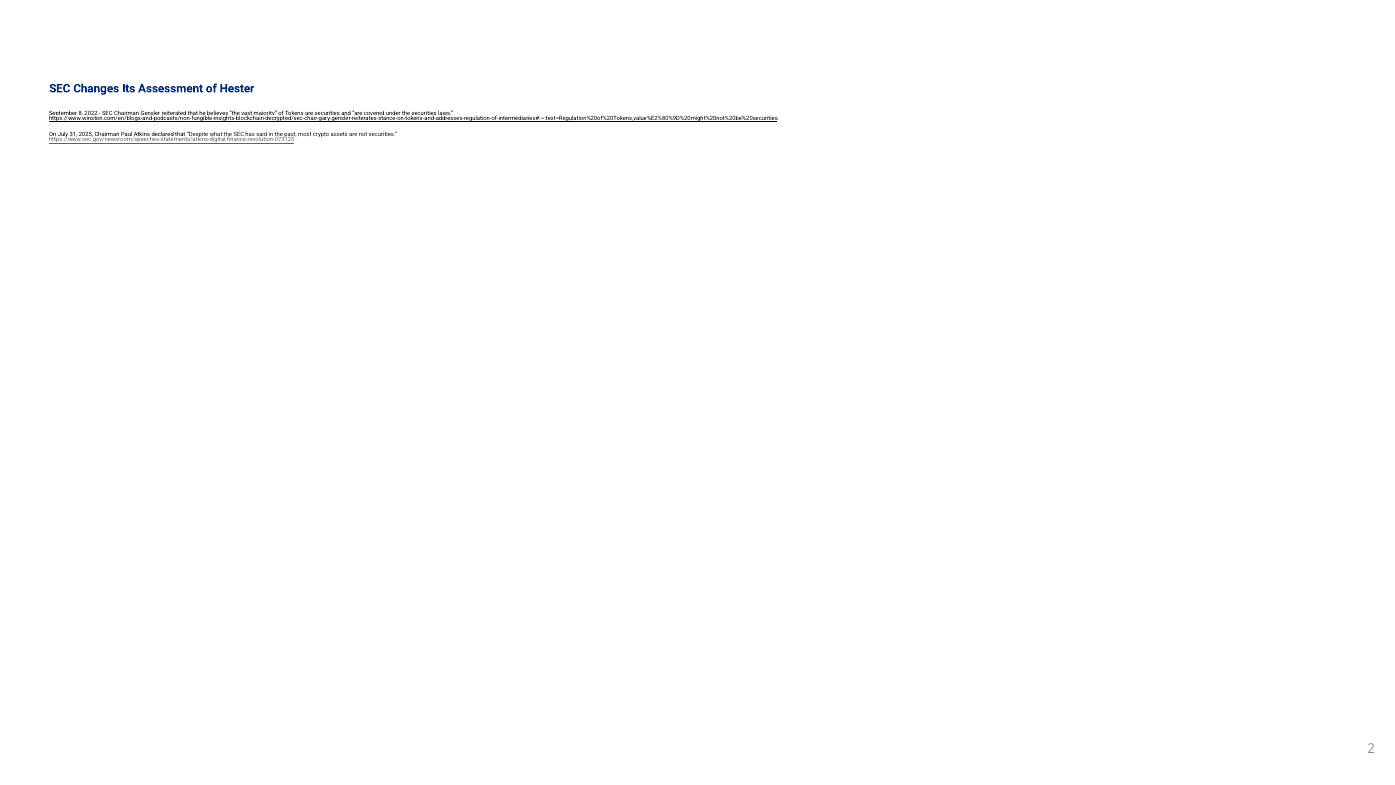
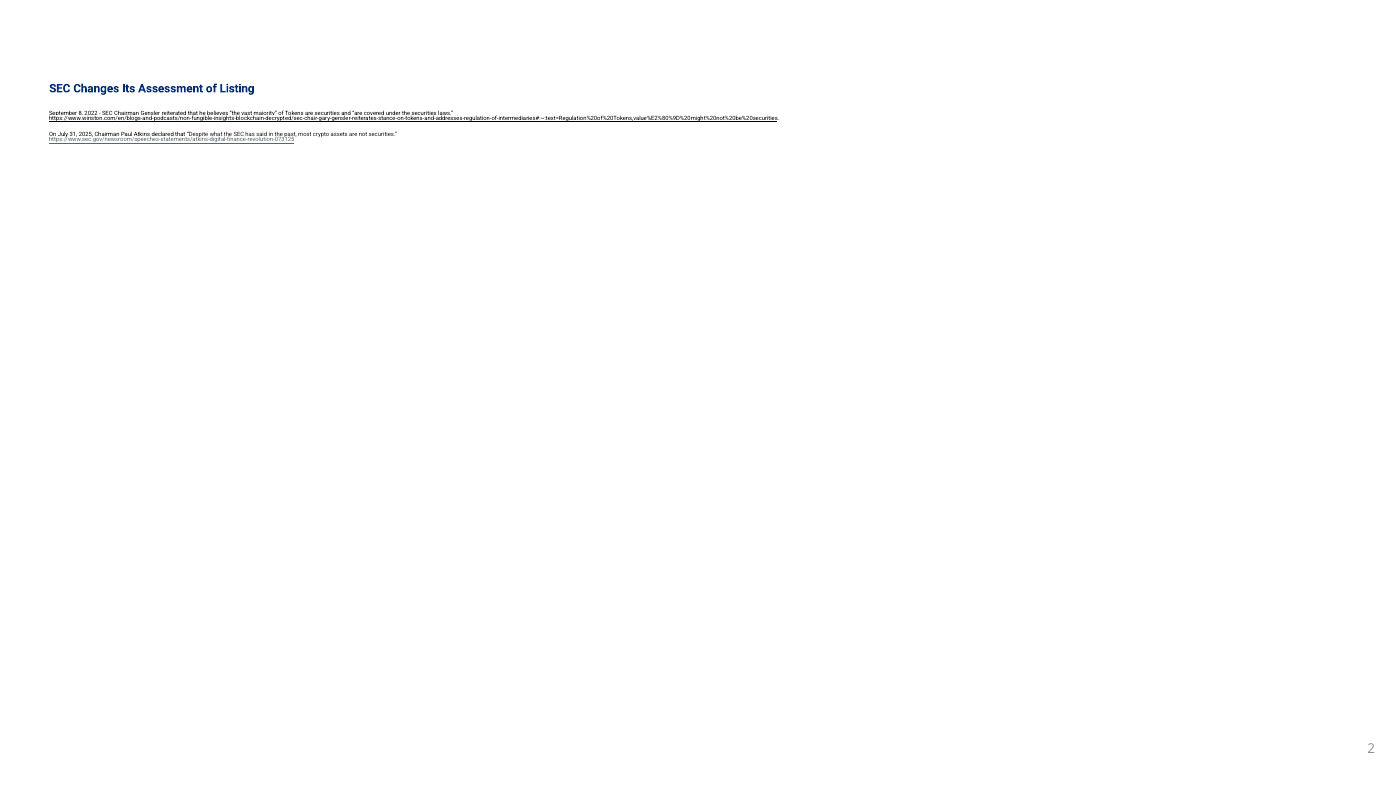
Hester: Hester -> Listing (237, 88)
